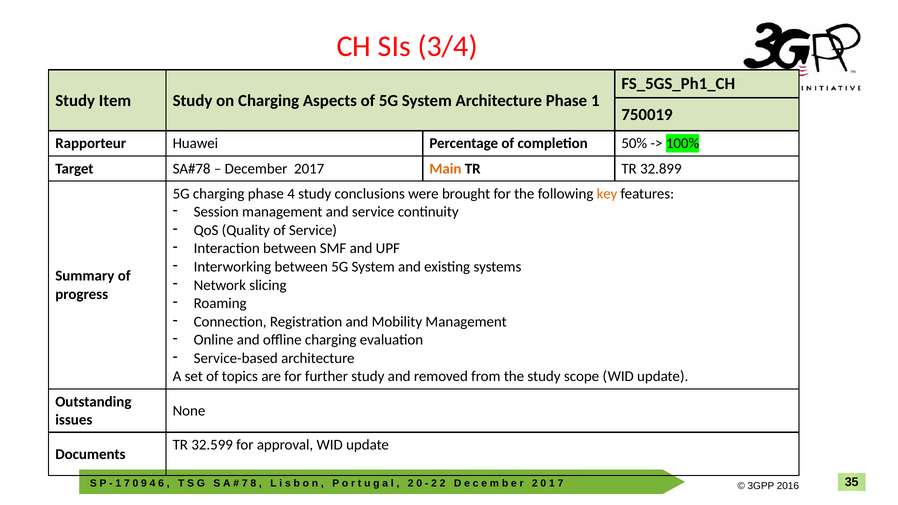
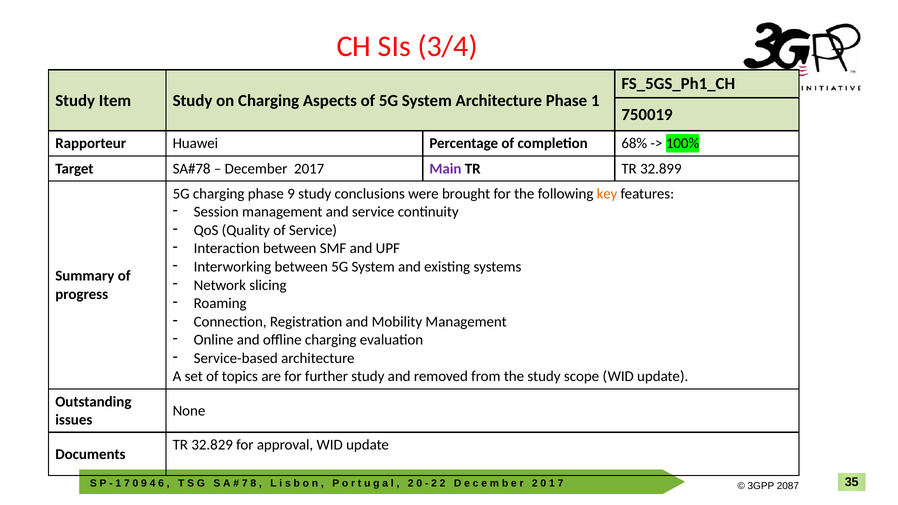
50%: 50% -> 68% (634, 144)
Main colour: orange -> purple (445, 169)
phase 4: 4 -> 9 (291, 194)
32.599: 32.599 -> 32.829 (212, 445)
2016: 2016 -> 2087 (788, 486)
